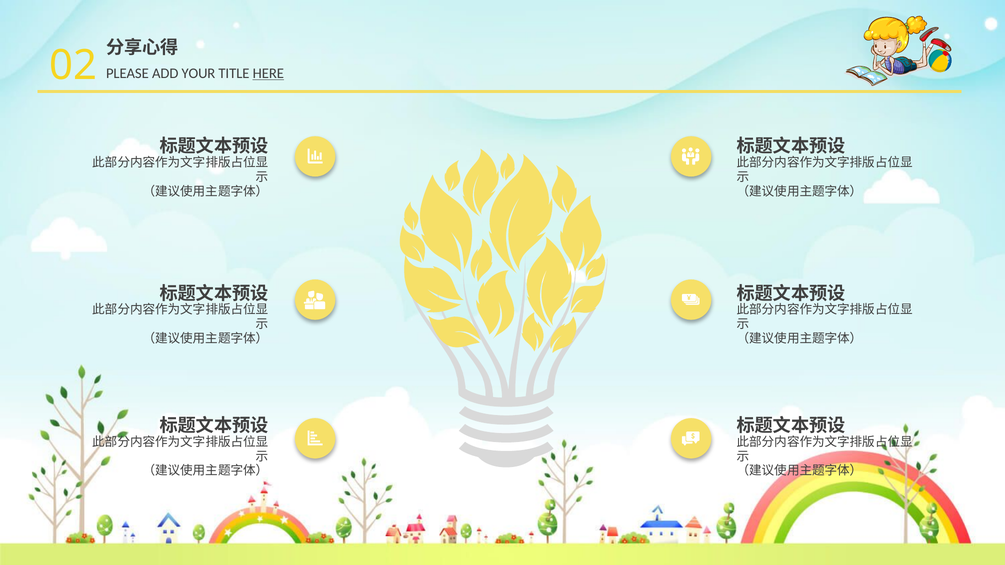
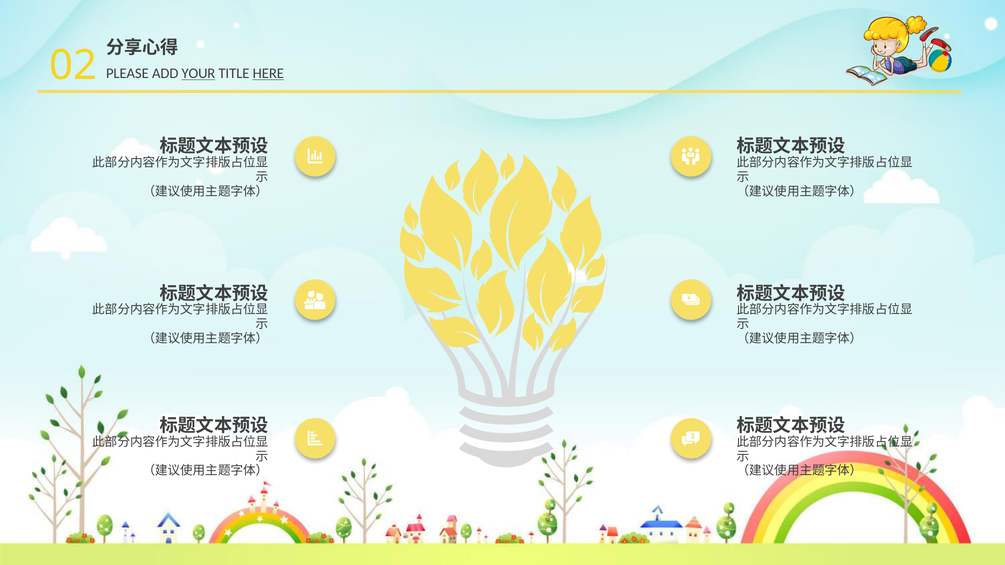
YOUR underline: none -> present (198, 74)
